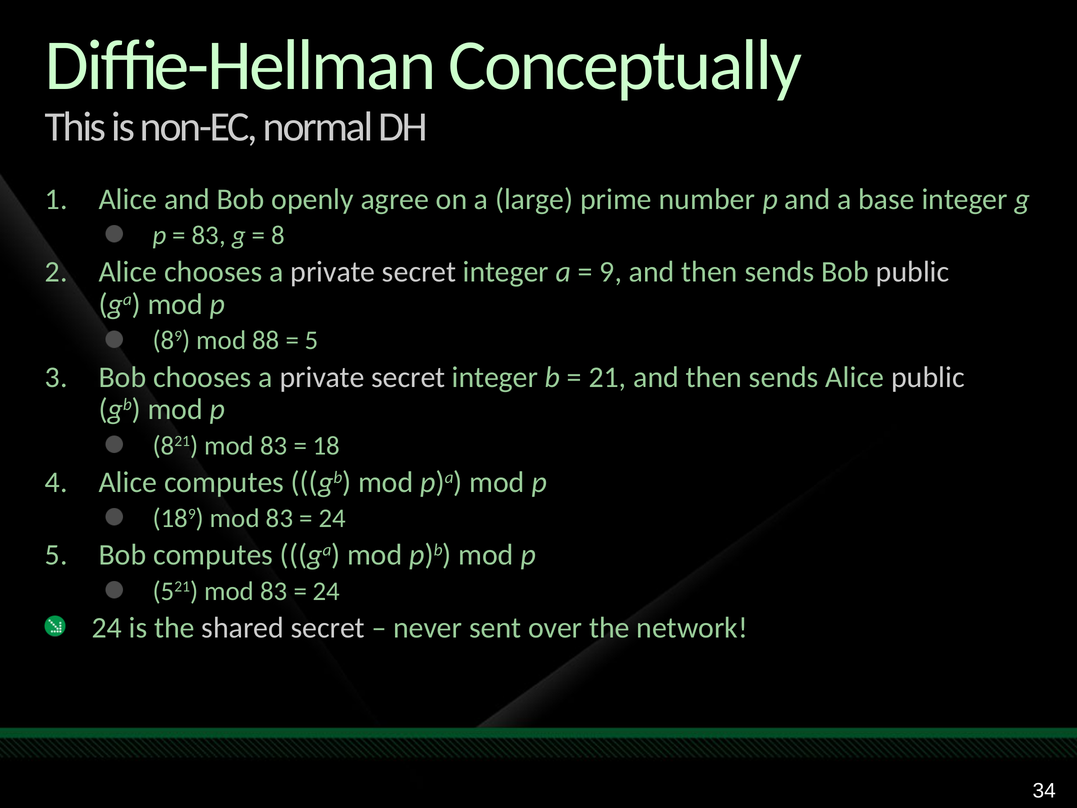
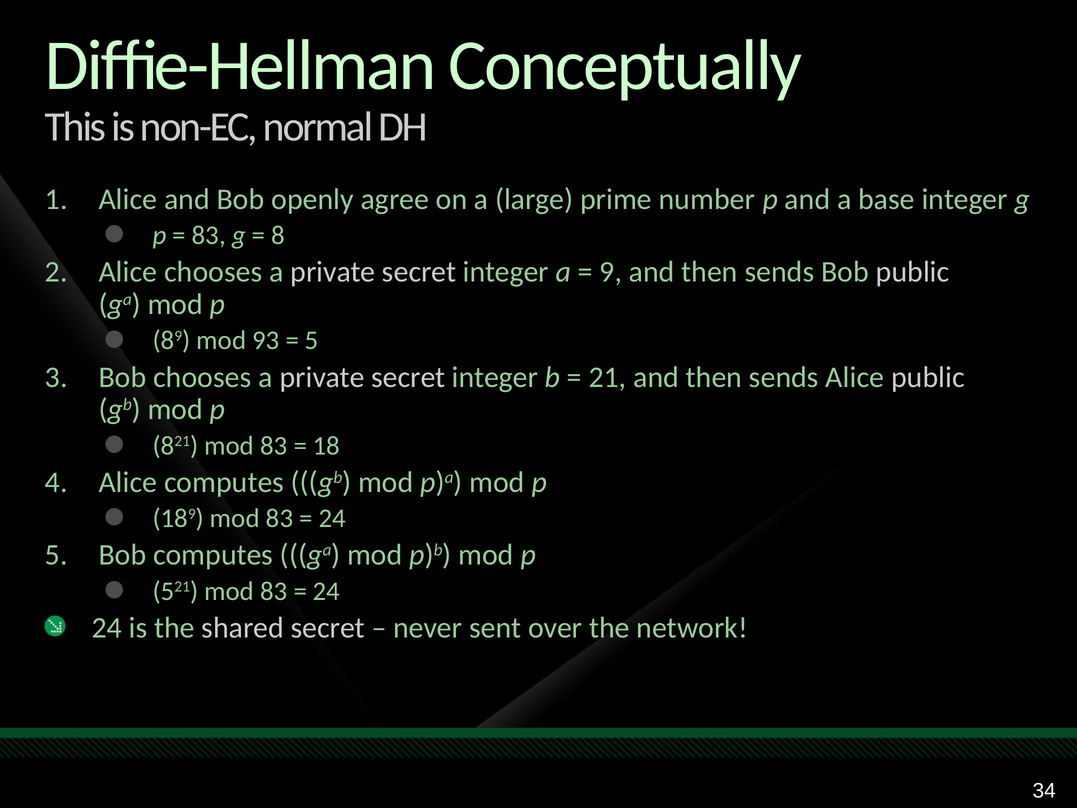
88: 88 -> 93 (266, 340)
